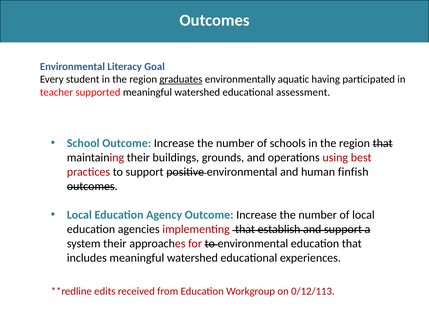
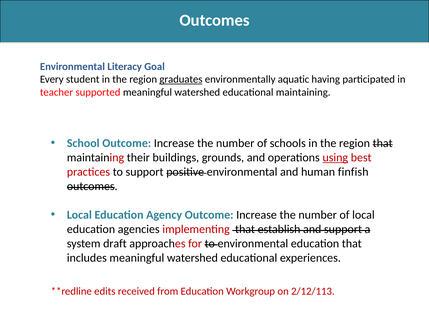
educational assessment: assessment -> maintaining (303, 92)
using underline: none -> present (335, 157)
system their: their -> draft (115, 243)
0/12/113: 0/12/113 -> 2/12/113 (313, 291)
